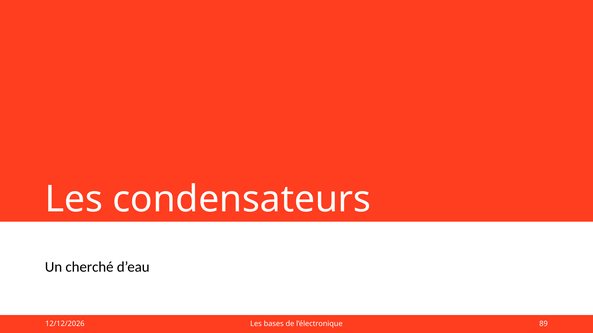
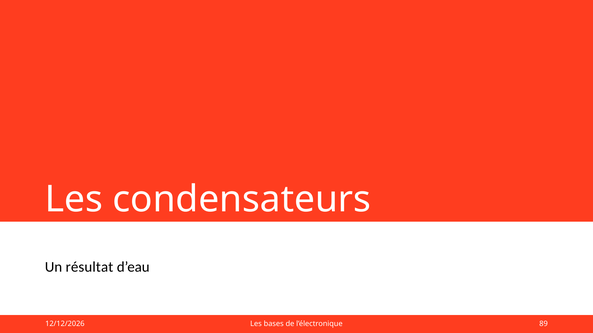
cherché: cherché -> résultat (89, 267)
